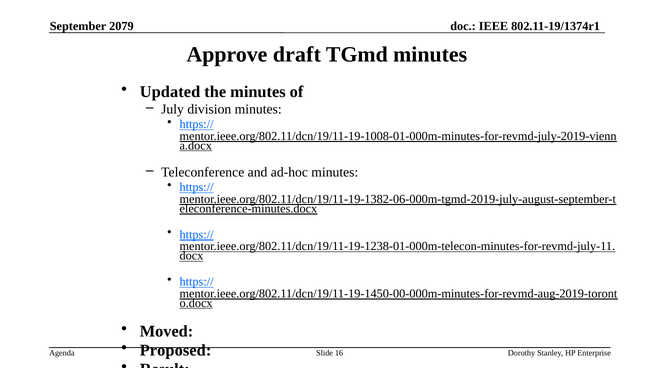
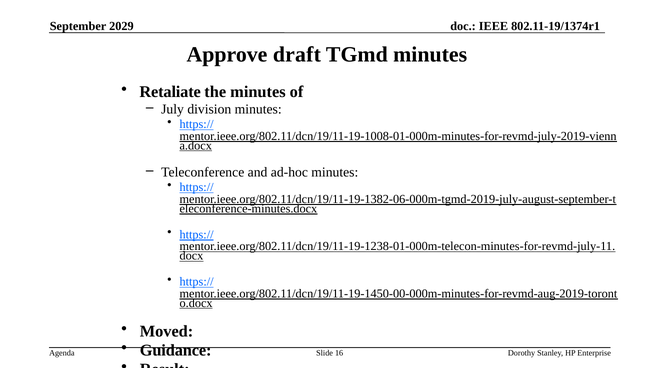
2079: 2079 -> 2029 (121, 26)
Updated: Updated -> Retaliate (170, 92)
Proposed: Proposed -> Guidance (176, 350)
